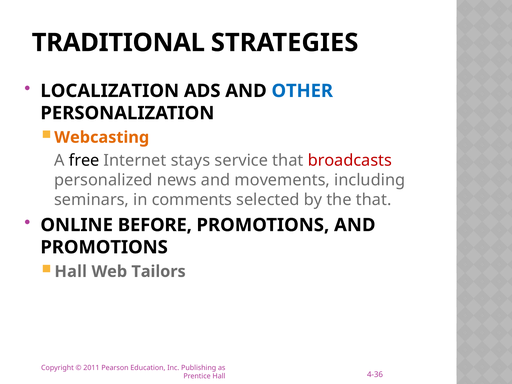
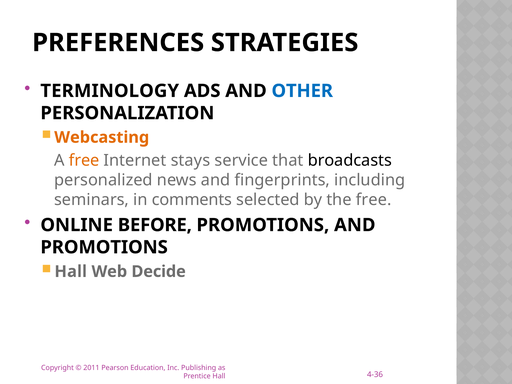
TRADITIONAL: TRADITIONAL -> PREFERENCES (118, 43)
LOCALIZATION: LOCALIZATION -> TERMINOLOGY (110, 91)
free colour: black -> orange (84, 161)
broadcasts colour: red -> black (350, 161)
movements: movements -> fingerprints (282, 180)
the that: that -> free (374, 200)
Tailors: Tailors -> Decide (159, 272)
